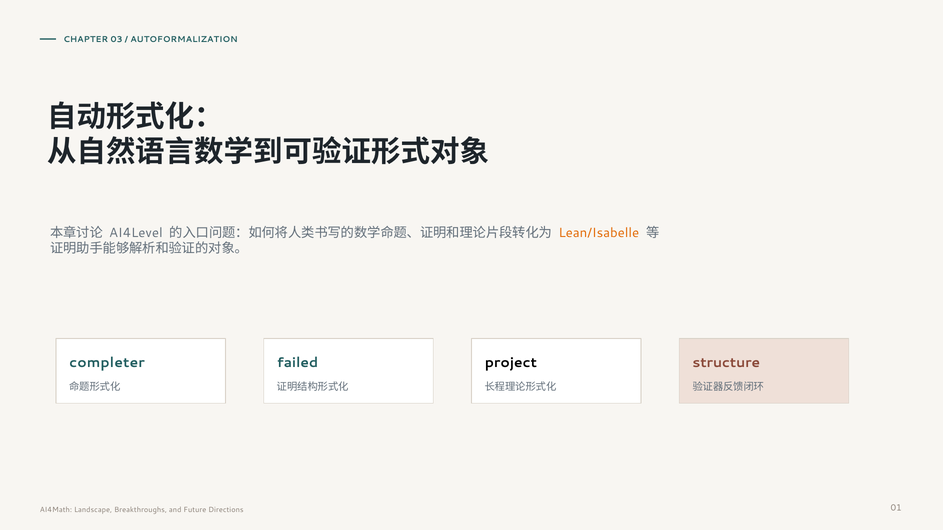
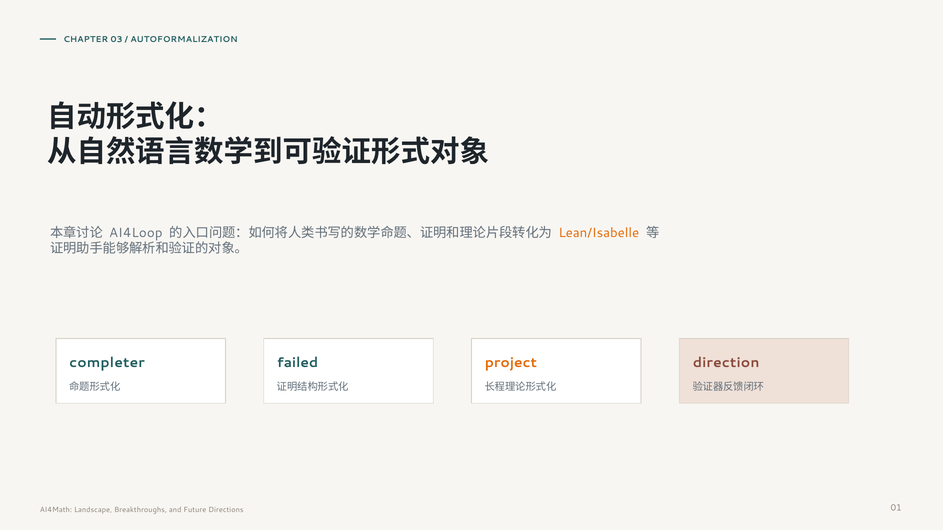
AI4Level: AI4Level -> AI4Loop (136, 233)
project colour: black -> orange (511, 363)
structure: structure -> direction (726, 363)
